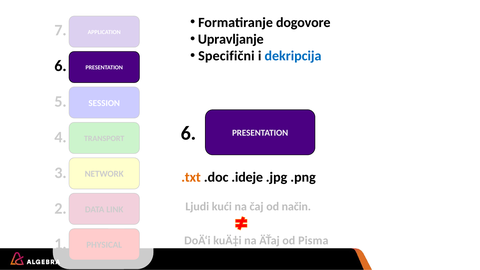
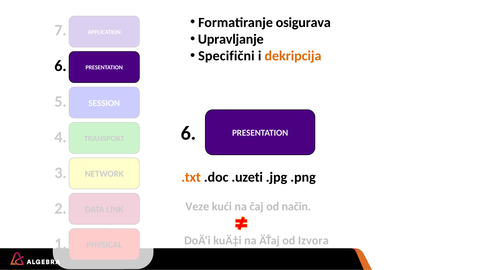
dogovore: dogovore -> osigurava (303, 22)
dekripcija colour: blue -> orange (293, 56)
.ideje: .ideje -> .uzeti (247, 177)
Ljudi: Ljudi -> Veze (197, 207)
Pisma: Pisma -> Izvora (313, 240)
